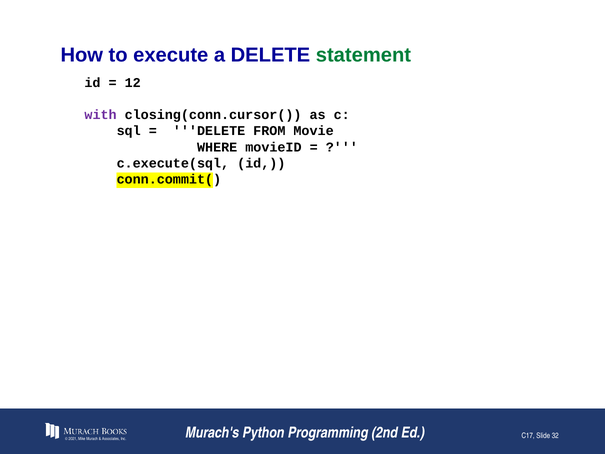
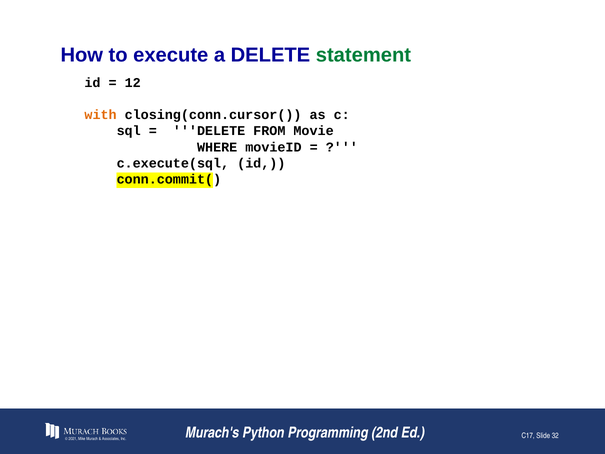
with colour: purple -> orange (101, 115)
